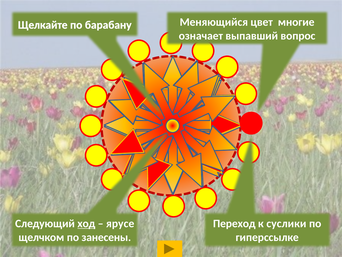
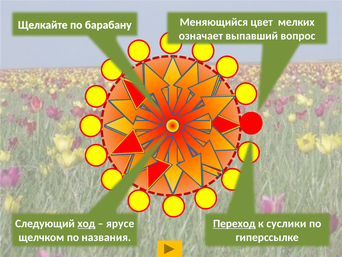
многие: многие -> мелких (296, 22)
Переход underline: none -> present (234, 223)
занесены: занесены -> названия (106, 237)
